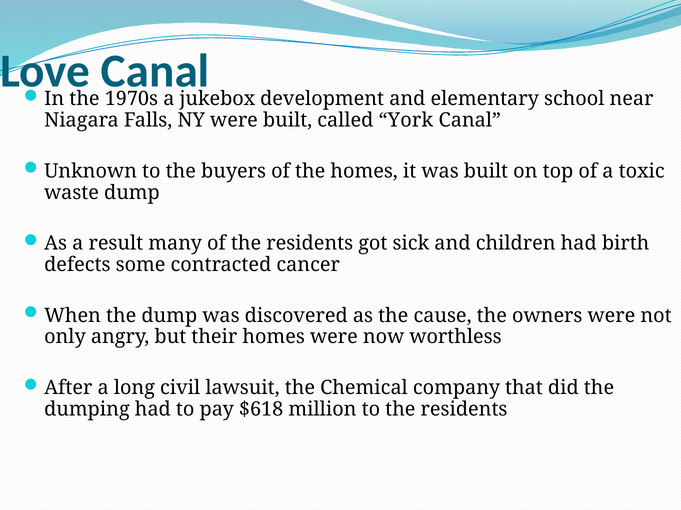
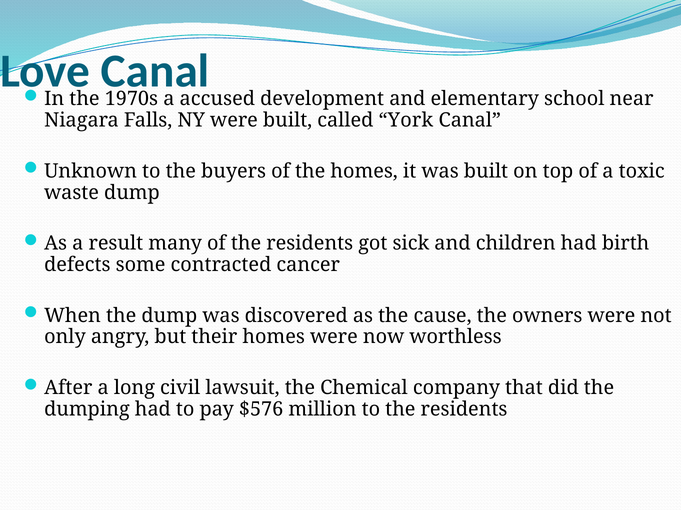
jukebox: jukebox -> accused (217, 99)
$618: $618 -> $576 (261, 410)
